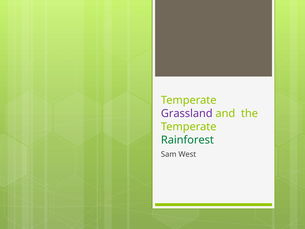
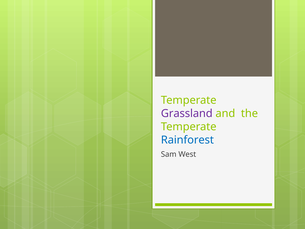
Rainforest colour: green -> blue (187, 140)
